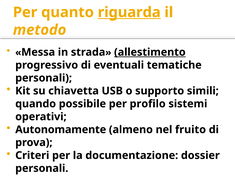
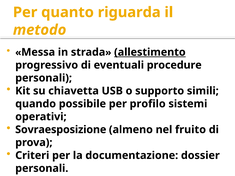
riguarda underline: present -> none (129, 12)
tematiche: tematiche -> procedure (174, 65)
Autonomamente: Autonomamente -> Sovraesposizione (61, 130)
